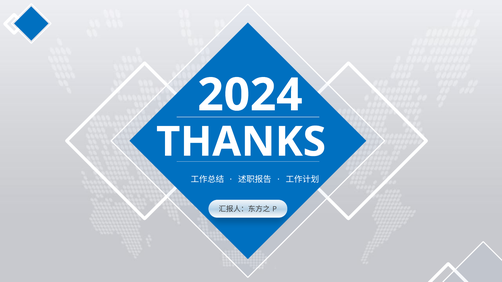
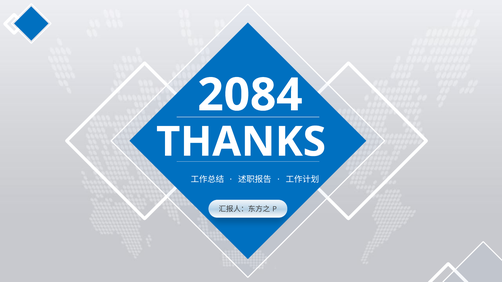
2024: 2024 -> 2084 (250, 95)
